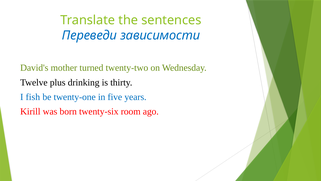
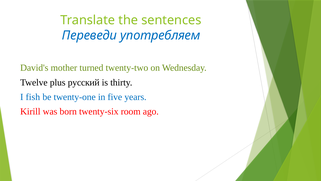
зависимости: зависимости -> употребляем (160, 35)
drinking: drinking -> русский (84, 82)
